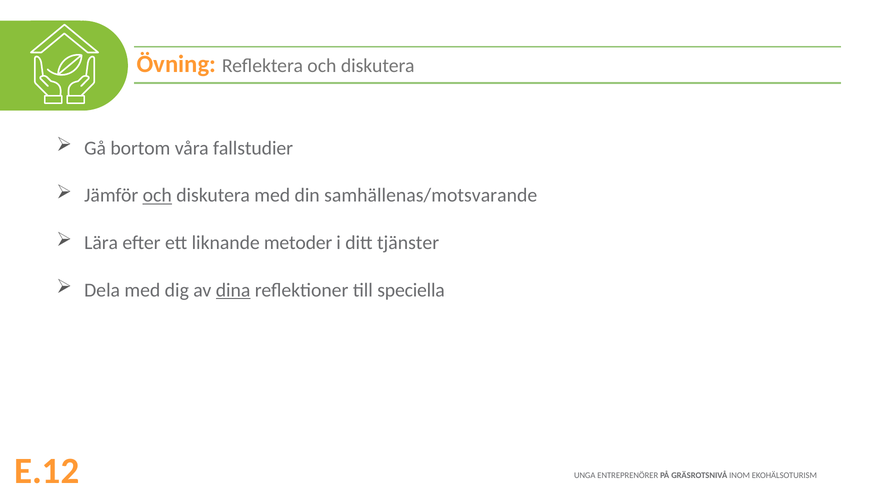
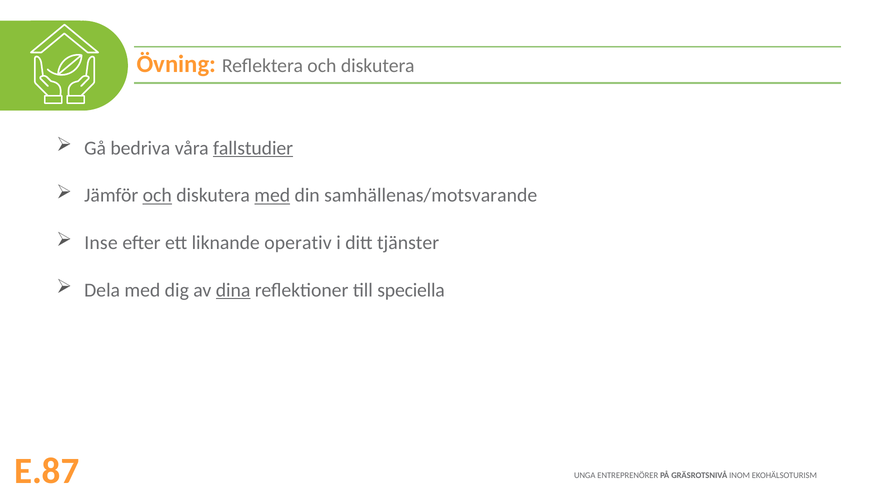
bortom: bortom -> bedriva (140, 148)
fallstudier underline: none -> present (253, 148)
med underline: none -> present (272, 195)
Lära: Lära -> Inse (101, 243)
metoder: metoder -> operativ (298, 243)
E.12: E.12 -> E.87 (47, 471)
